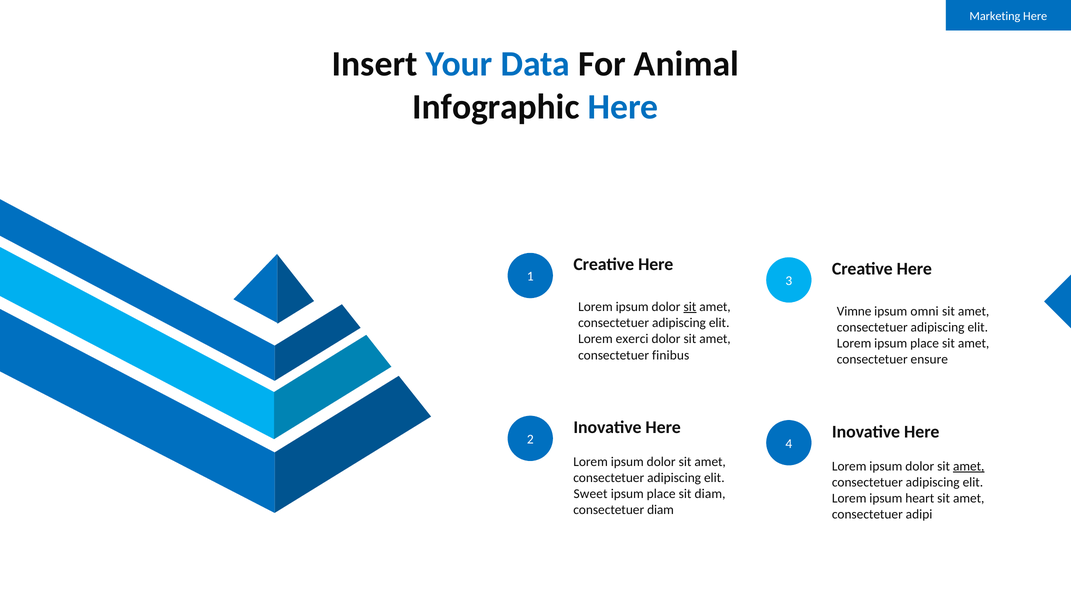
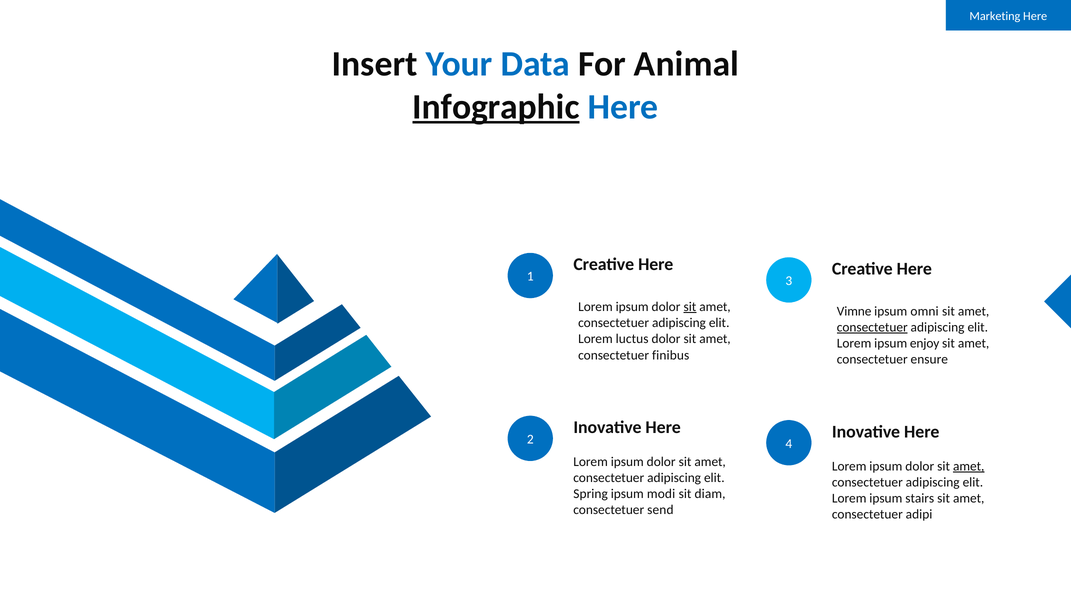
Infographic underline: none -> present (496, 107)
consectetuer underline: none -> present (872, 327)
exerci: exerci -> luctus (632, 339)
Lorem ipsum place: place -> enjoy (925, 343)
Sweet: Sweet -> Spring (591, 493)
place: place -> modi (661, 493)
heart: heart -> stairs (920, 498)
consectetuer diam: diam -> send (660, 509)
